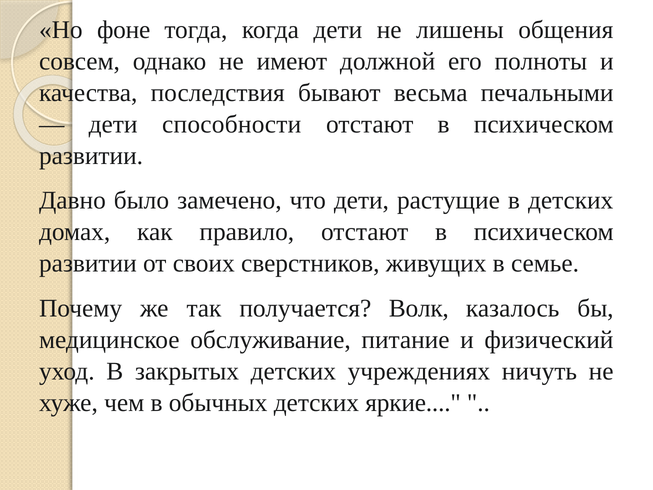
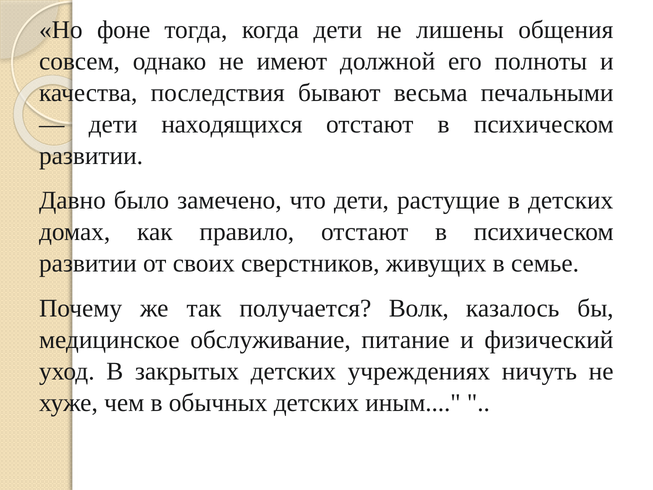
способности: способности -> находящихся (232, 124)
яркие: яркие -> иным (413, 403)
